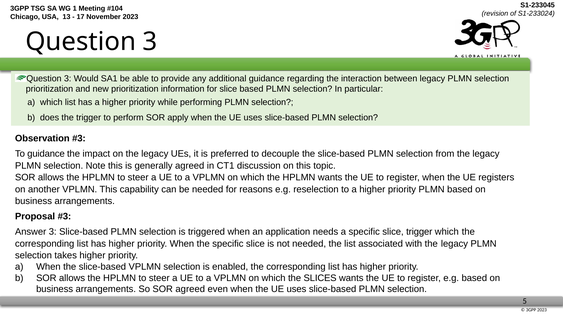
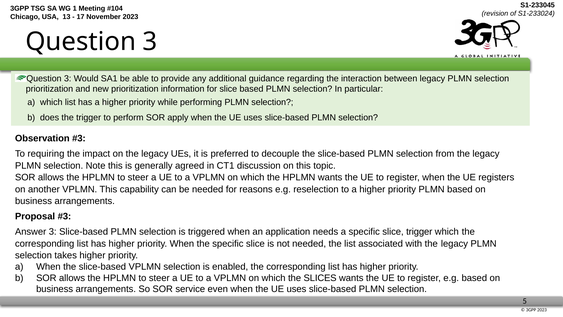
To guidance: guidance -> requiring (46, 154)
SOR agreed: agreed -> service (190, 289)
